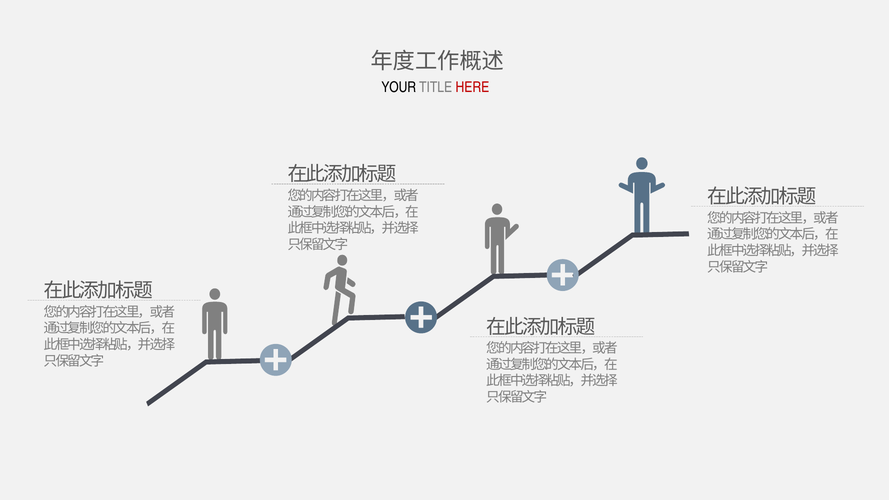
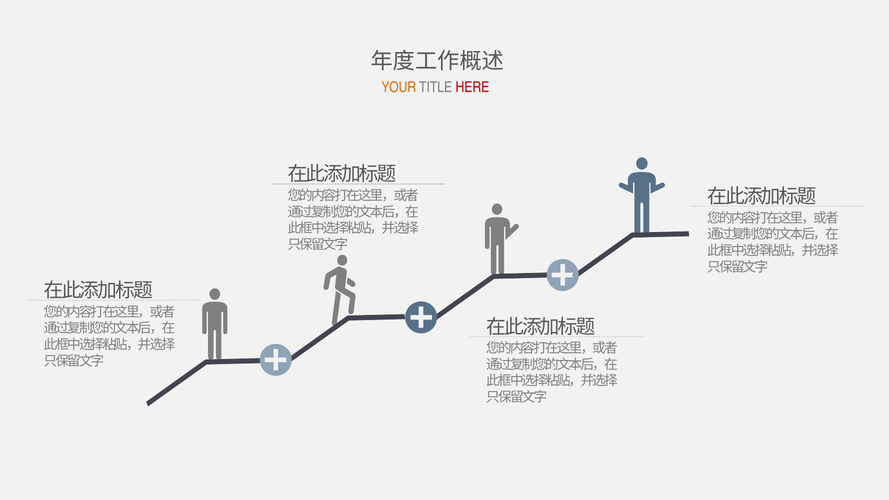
YOUR colour: black -> orange (399, 87)
